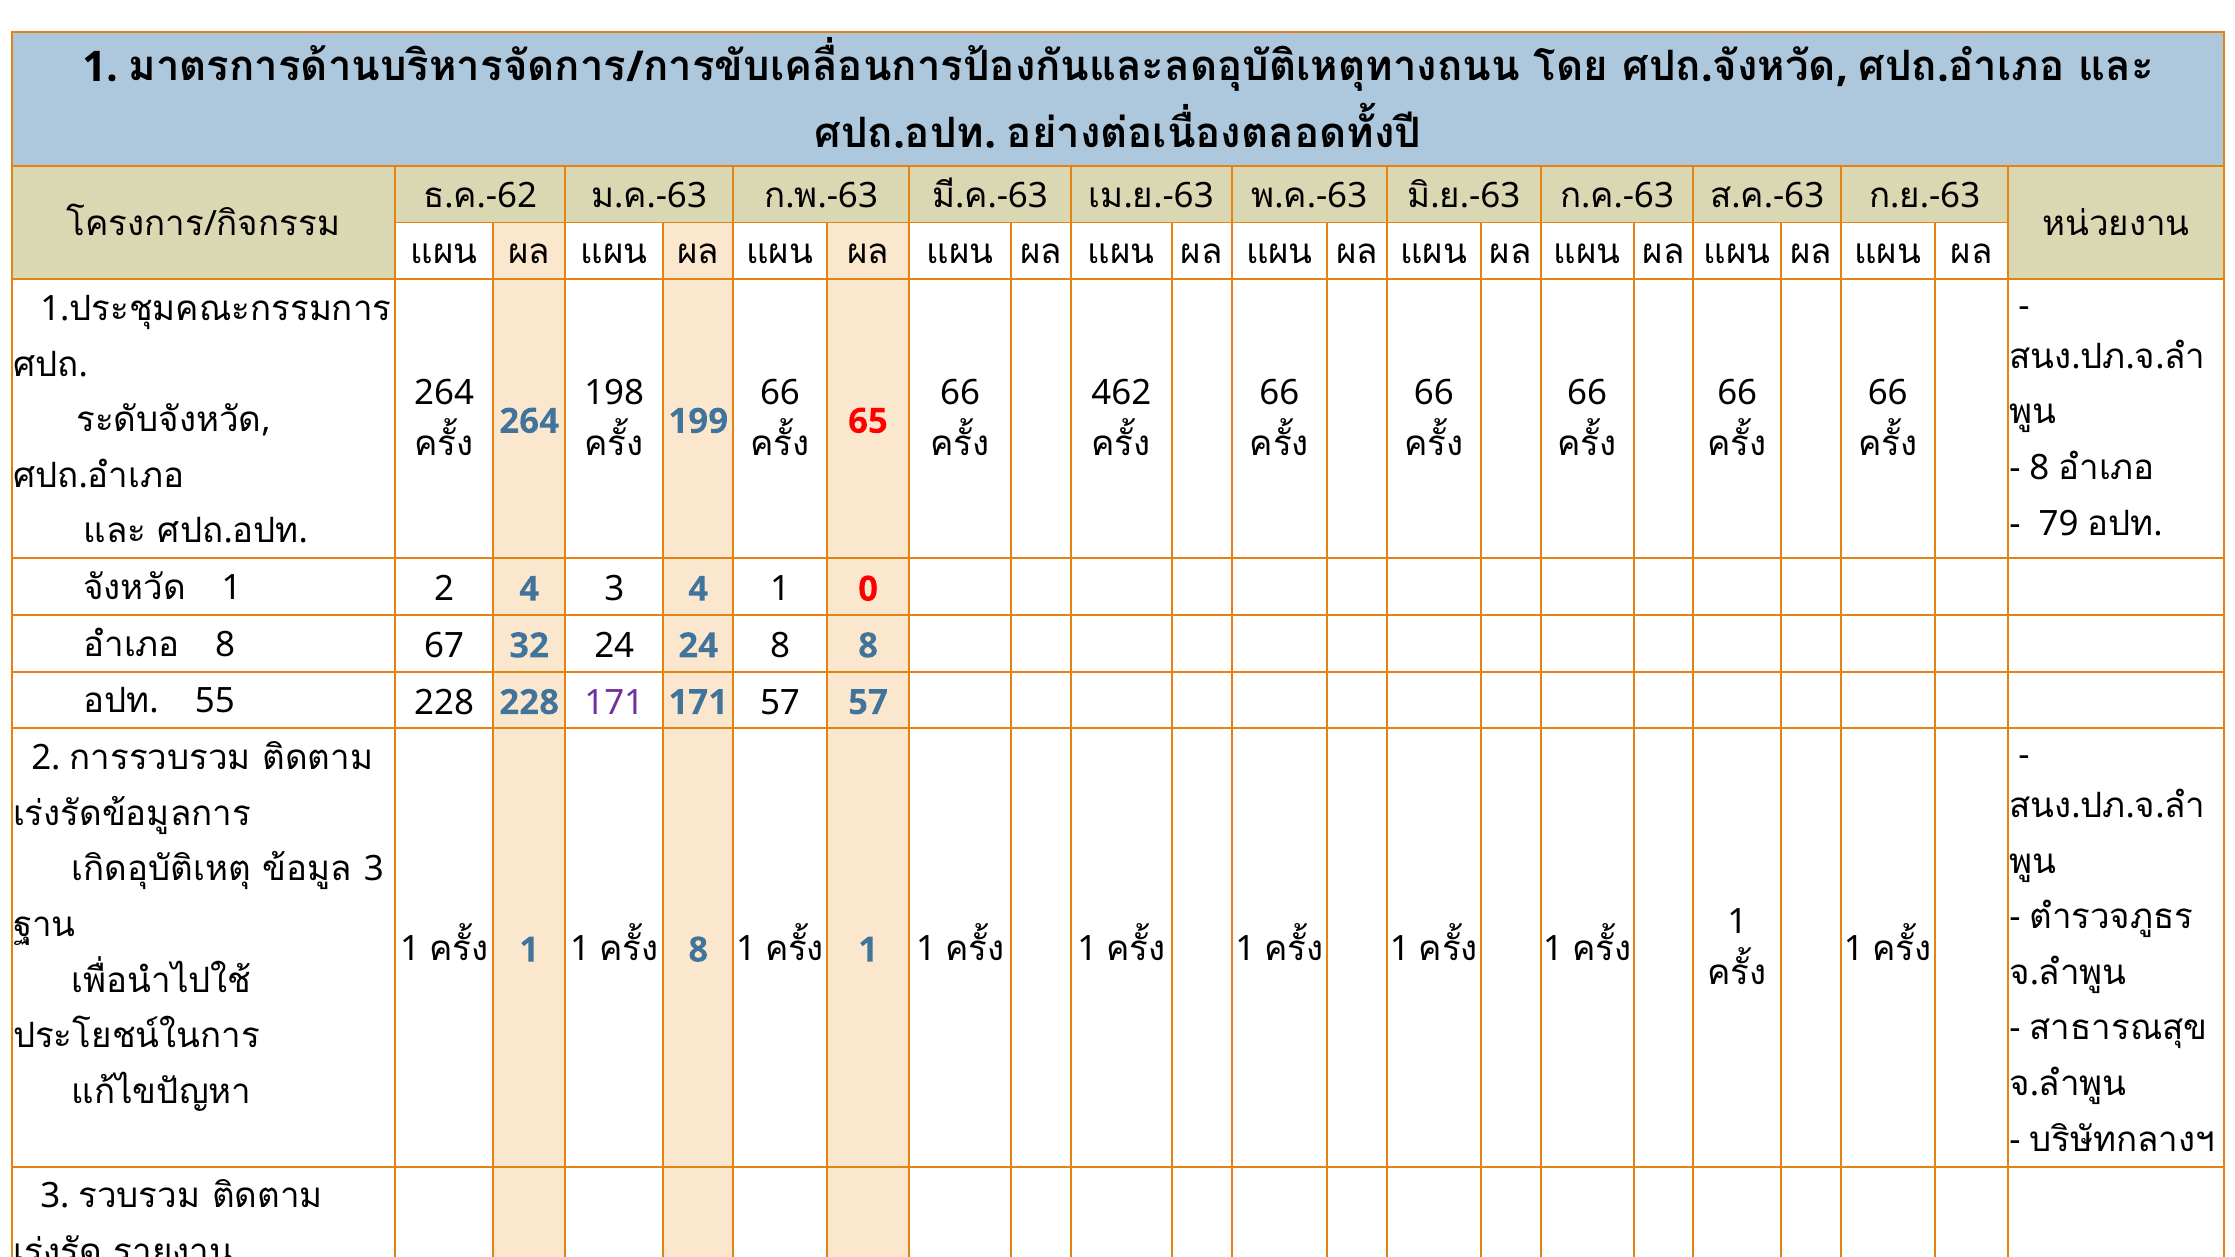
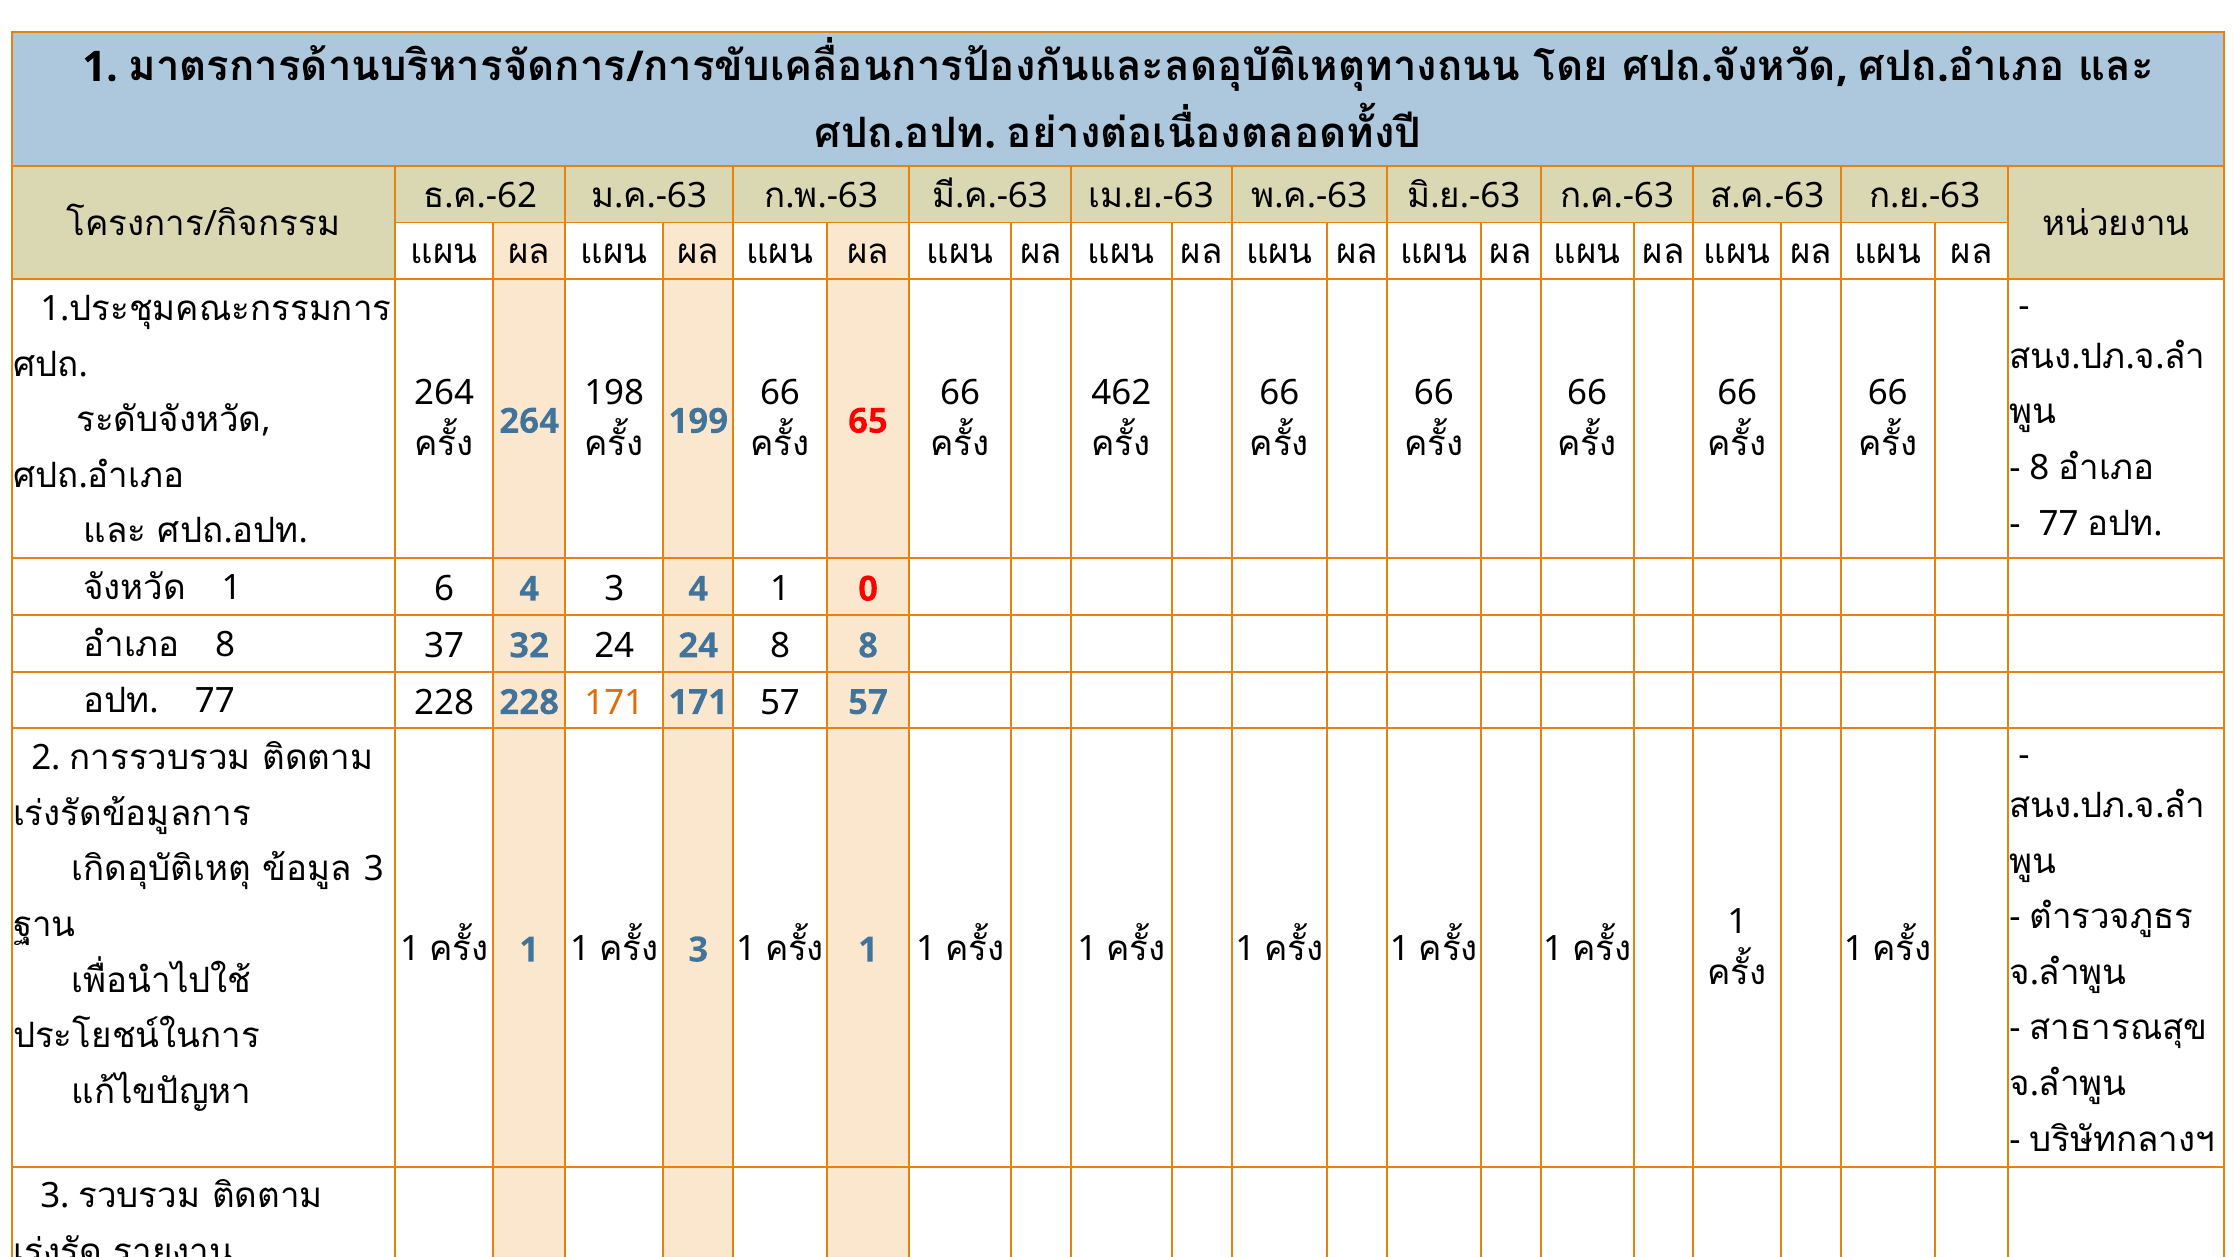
79: 79 -> 77 (2059, 524)
1 2: 2 -> 6 (444, 589)
67: 67 -> 37 (444, 646)
55: 55 -> 77 (215, 702)
171 colour: purple -> orange (614, 703)
8: 8 -> 3 (698, 950)
